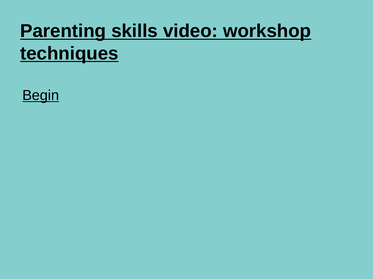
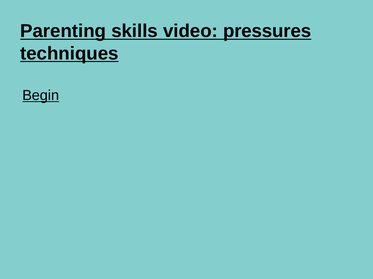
workshop: workshop -> pressures (267, 31)
